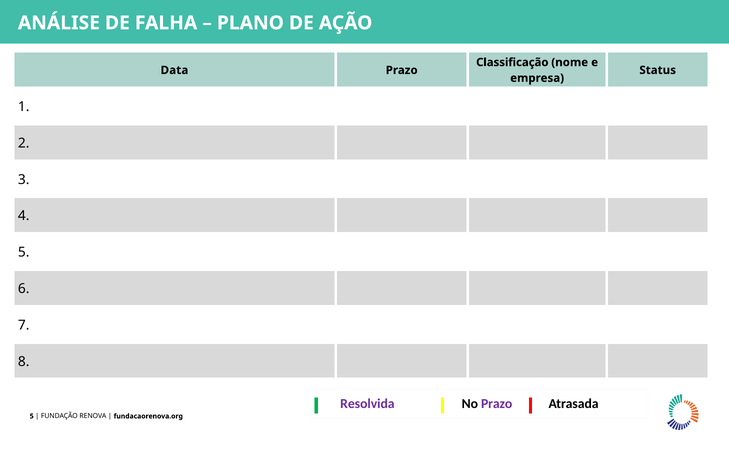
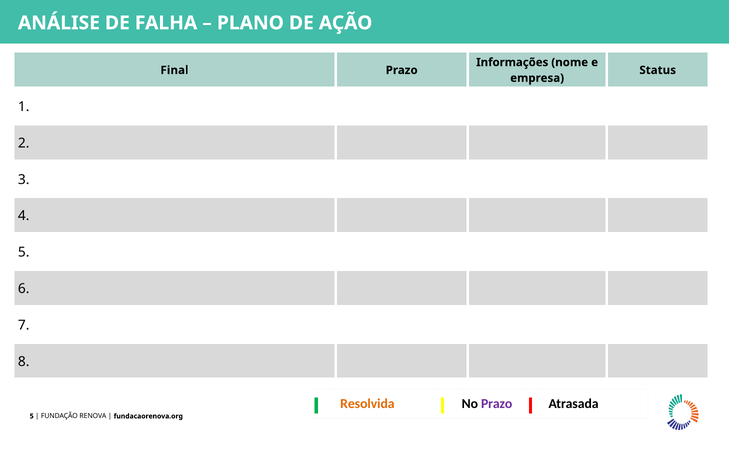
Classificação: Classificação -> Informações (512, 62)
Data: Data -> Final (174, 70)
Resolvida colour: purple -> orange (367, 404)
